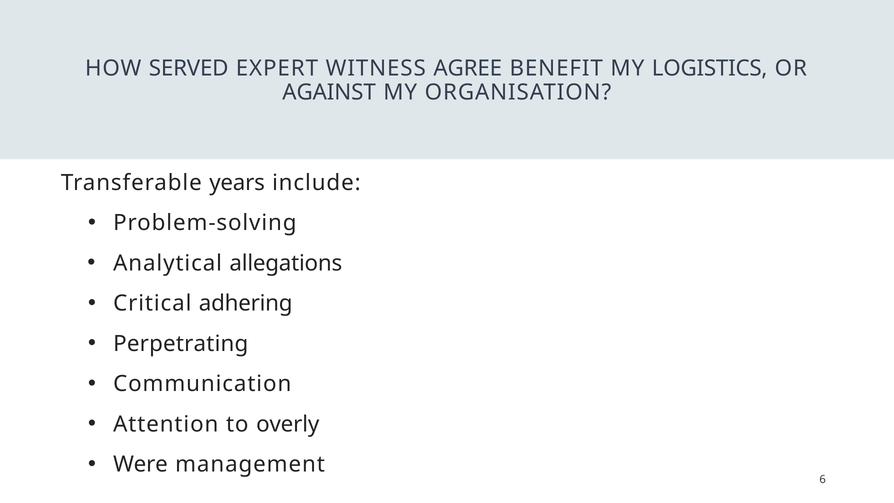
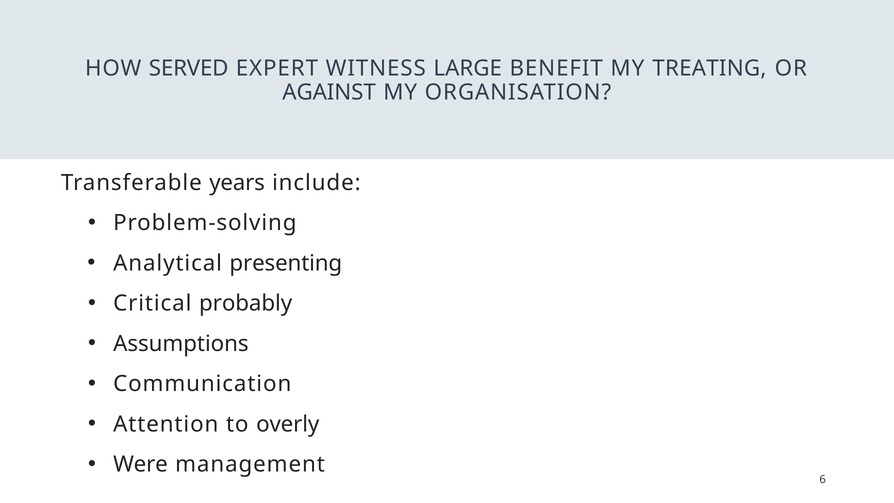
AGREE: AGREE -> LARGE (468, 68)
LOGISTICS: LOGISTICS -> TREATING (709, 68)
allegations: allegations -> presenting (286, 263)
adhering: adhering -> probably (246, 303)
Perpetrating: Perpetrating -> Assumptions (181, 344)
